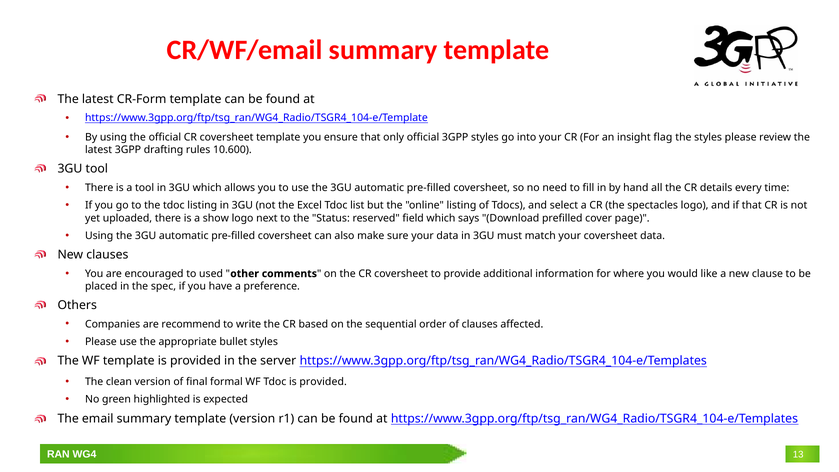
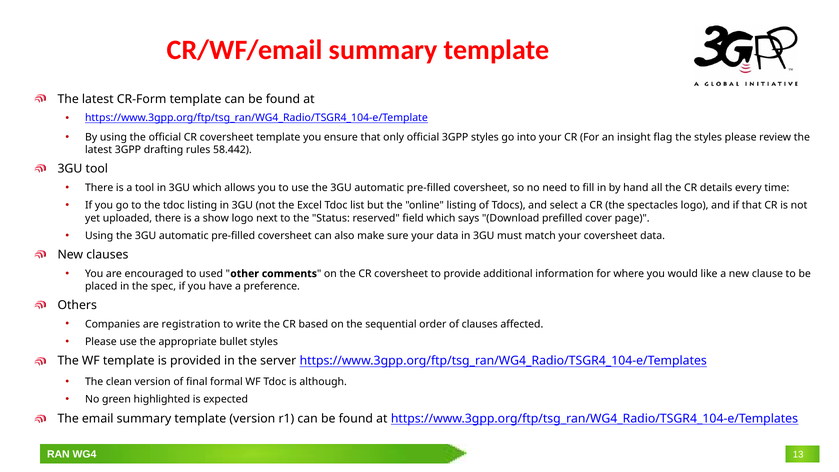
10.600: 10.600 -> 58.442 (232, 150)
recommend: recommend -> registration (191, 324)
Tdoc is provided: provided -> although (323, 382)
